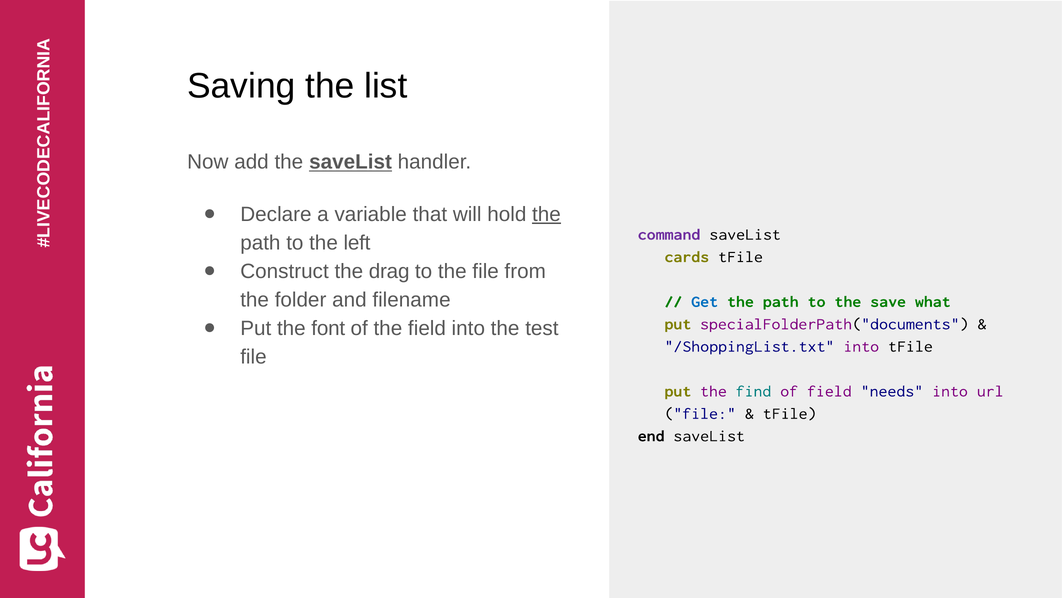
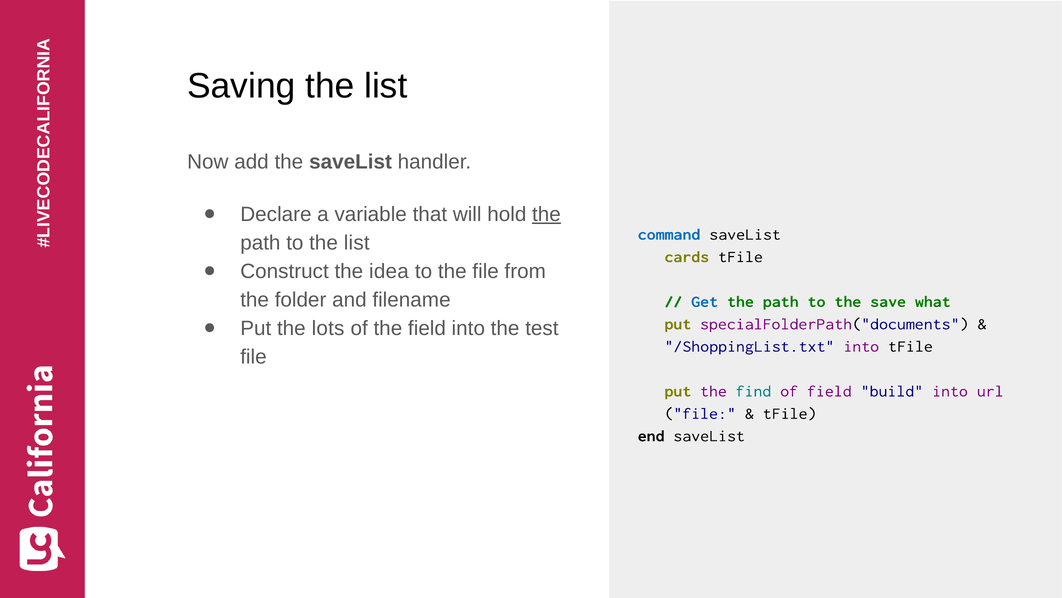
saveList underline: present -> none (351, 162)
command colour: purple -> blue (669, 234)
to the left: left -> list (357, 243)
drag: drag -> idea (389, 271)
font: font -> lots (328, 328)
needs: needs -> build (892, 391)
